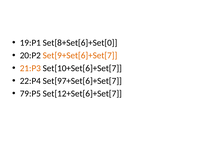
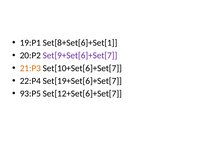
Set[8+Set[6]+Set[0: Set[8+Set[6]+Set[0 -> Set[8+Set[6]+Set[1 (80, 43)
Set[9+Set[6]+Set[7 colour: orange -> purple (80, 55)
Set[97+Set[6]+Set[7: Set[97+Set[6]+Set[7 -> Set[19+Set[6]+Set[7 (82, 81)
79:P5: 79:P5 -> 93:P5 (30, 94)
